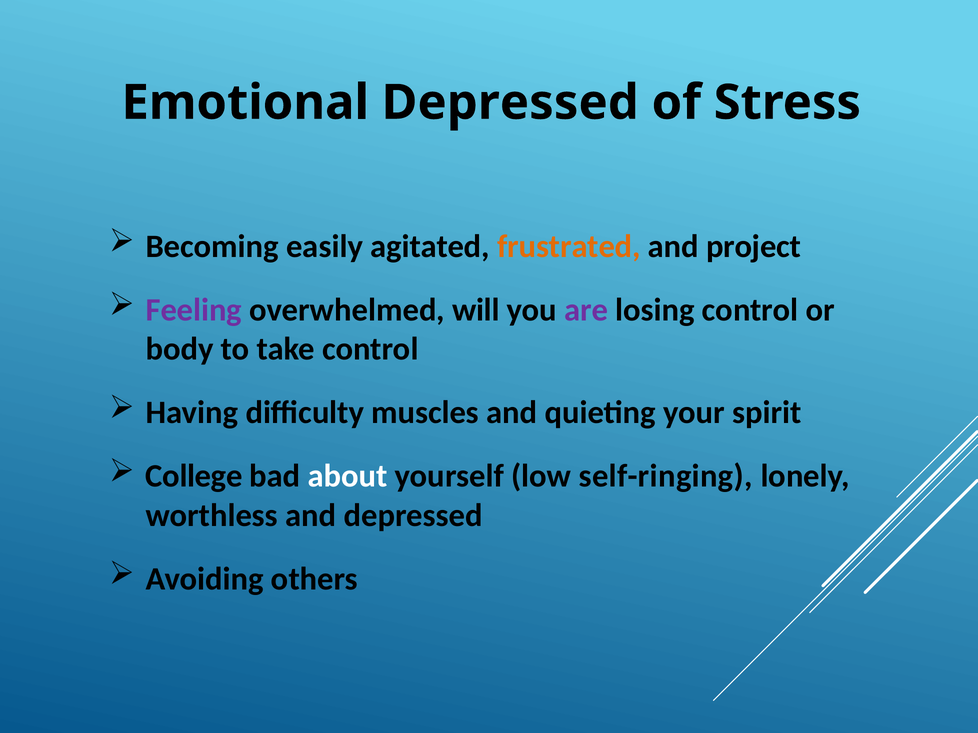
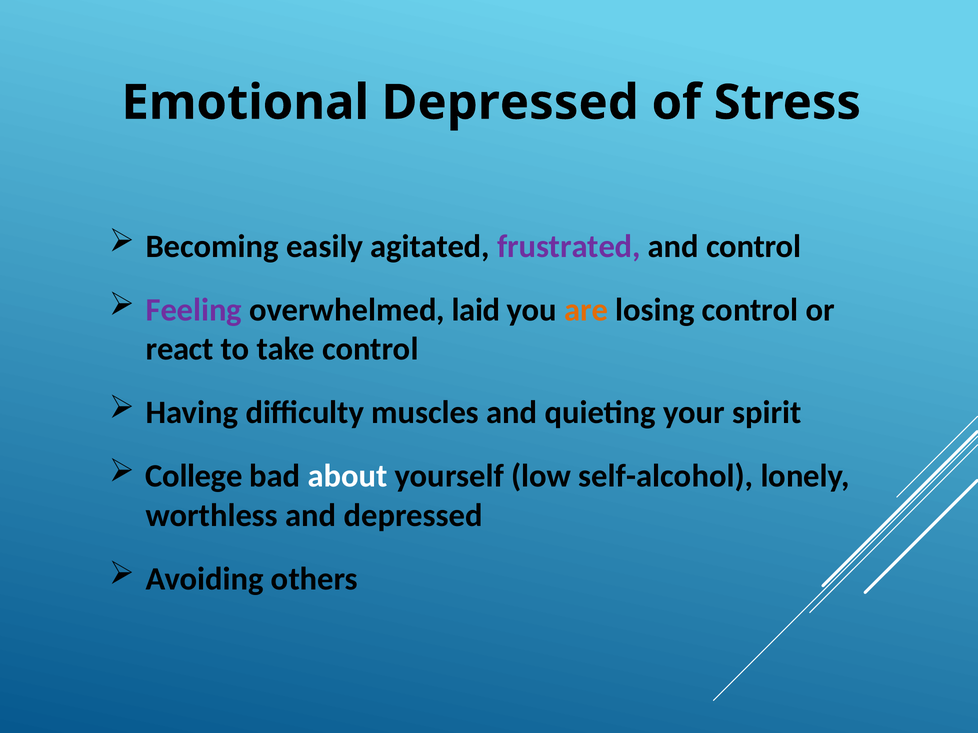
frustrated colour: orange -> purple (569, 247)
and project: project -> control (754, 247)
will: will -> laid (476, 310)
are colour: purple -> orange (586, 310)
body: body -> react (180, 349)
self-ringing: self-ringing -> self-alcohol (666, 477)
